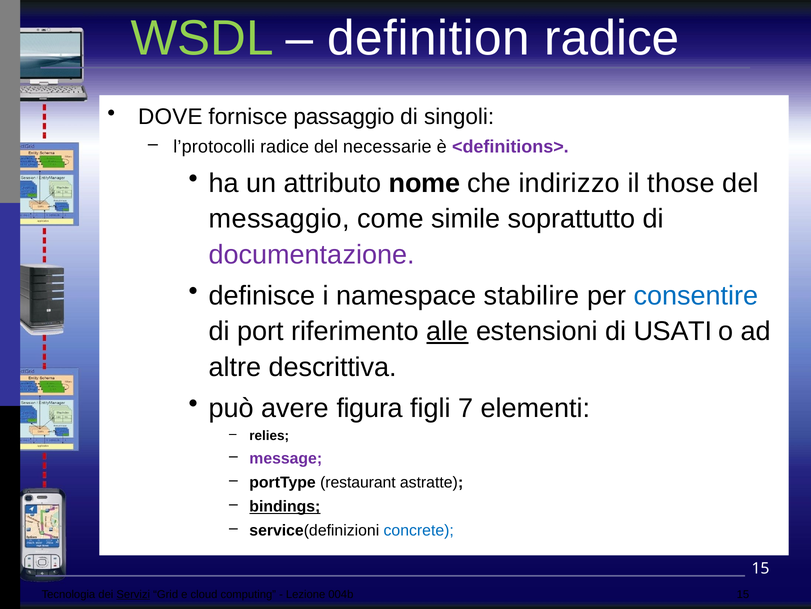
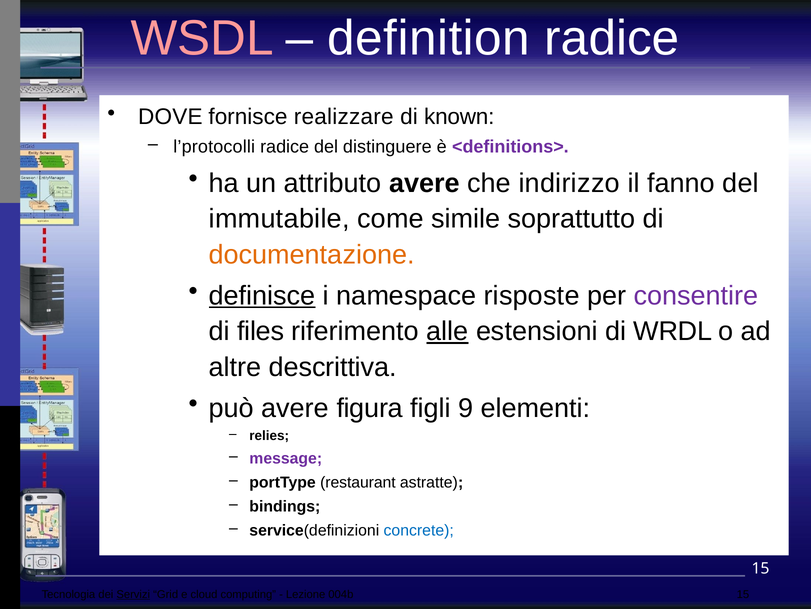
WSDL colour: light green -> pink (202, 38)
passaggio: passaggio -> realizzare (344, 117)
singoli: singoli -> known (459, 117)
necessarie: necessarie -> distinguere (387, 147)
attributo nome: nome -> avere (424, 183)
those: those -> fanno (681, 183)
messaggio: messaggio -> immutabile (279, 219)
documentazione colour: purple -> orange (312, 254)
definisce underline: none -> present (262, 295)
stabilire: stabilire -> risposte (532, 295)
consentire colour: blue -> purple (696, 295)
port: port -> files (261, 331)
USATI: USATI -> WRDL (673, 331)
7: 7 -> 9 (466, 408)
bindings underline: present -> none (285, 506)
